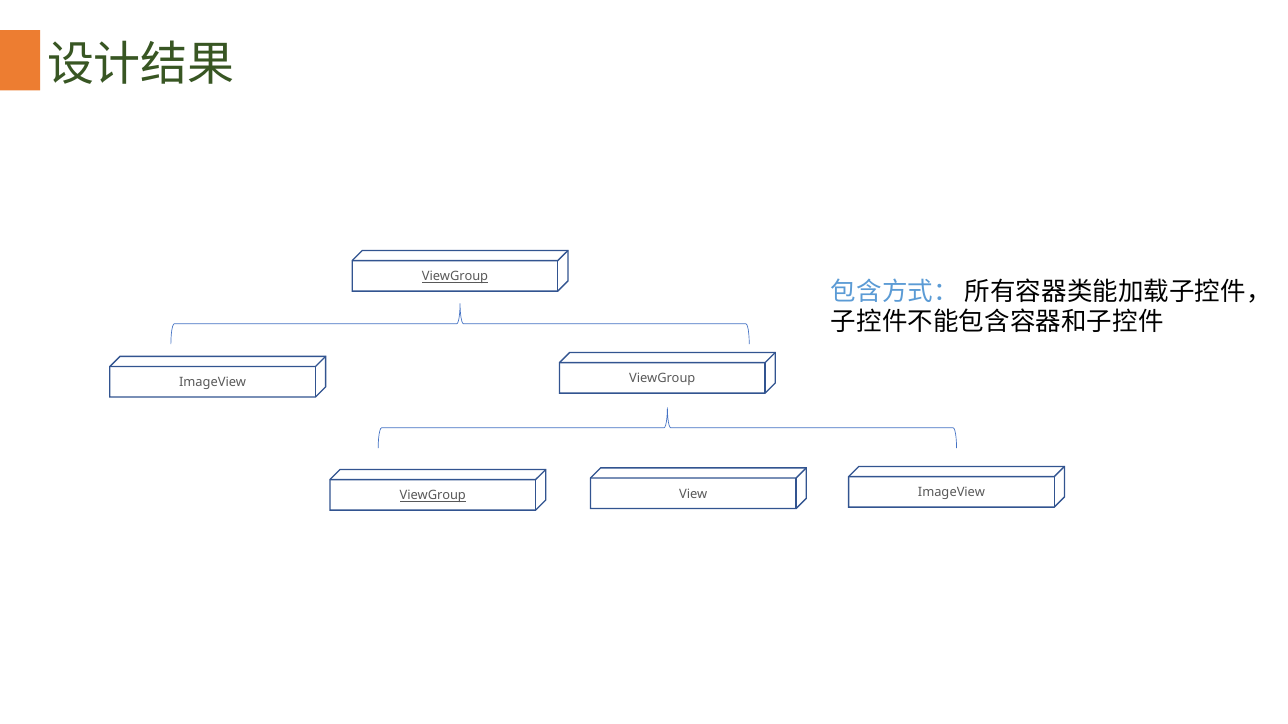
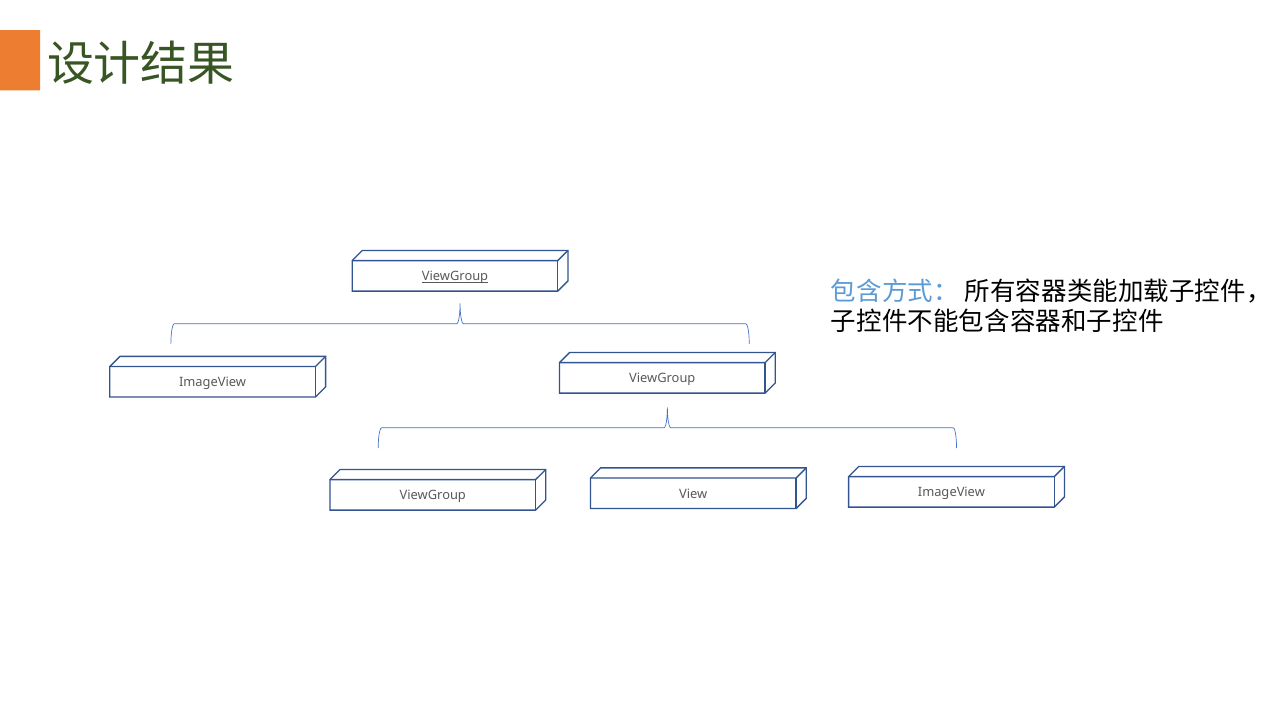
ViewGroup underline: present -> none (433, 496)
